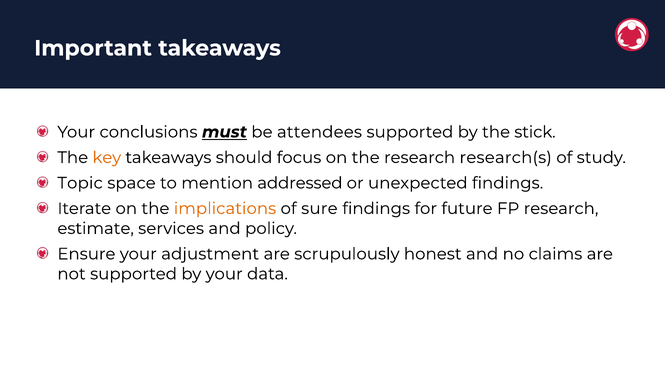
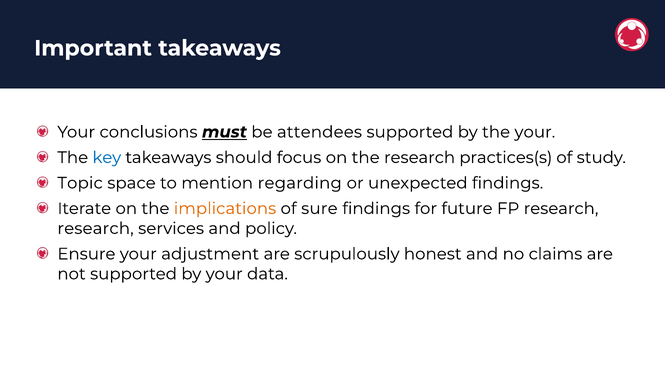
the stick: stick -> your (535, 132)
key colour: orange -> blue (107, 158)
research(s: research(s -> practices(s (506, 158)
addressed: addressed -> regarding (300, 183)
estimate: estimate -> research (96, 228)
